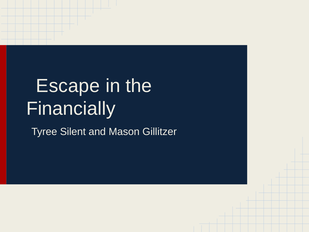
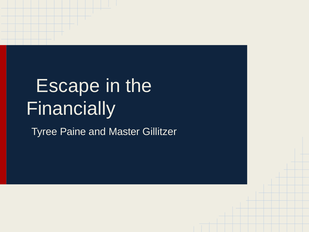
Silent: Silent -> Paine (73, 132)
Mason: Mason -> Master (124, 132)
